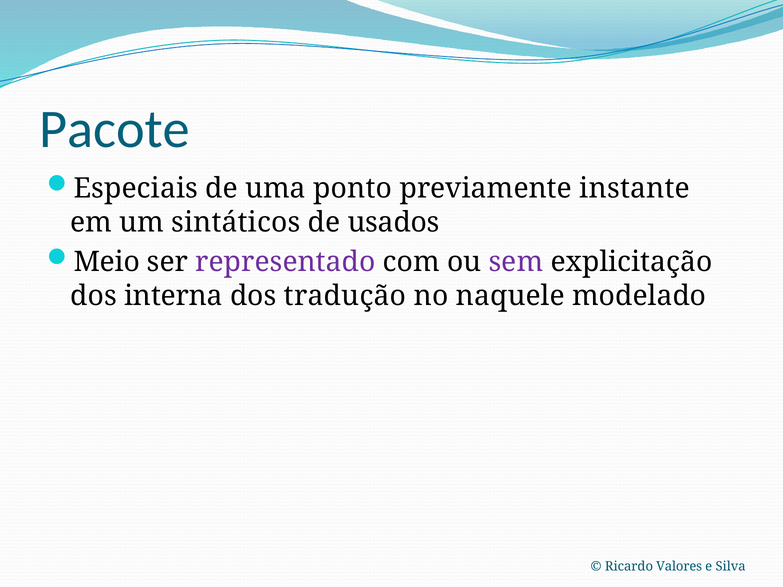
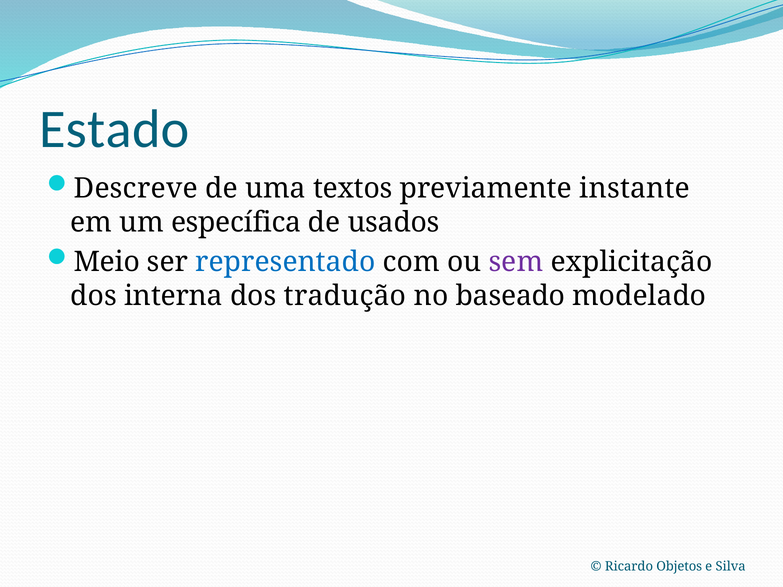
Pacote: Pacote -> Estado (114, 129)
Especiais: Especiais -> Descreve (136, 189)
ponto: ponto -> textos (353, 189)
sintáticos: sintáticos -> específica (236, 222)
representado colour: purple -> blue (285, 262)
naquele: naquele -> baseado (510, 296)
Valores: Valores -> Objetos (679, 567)
